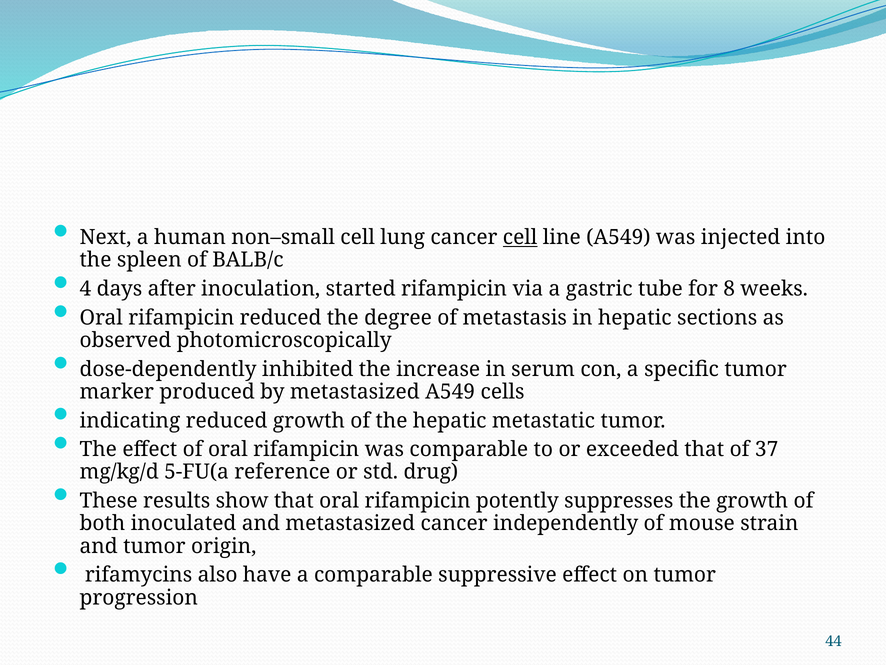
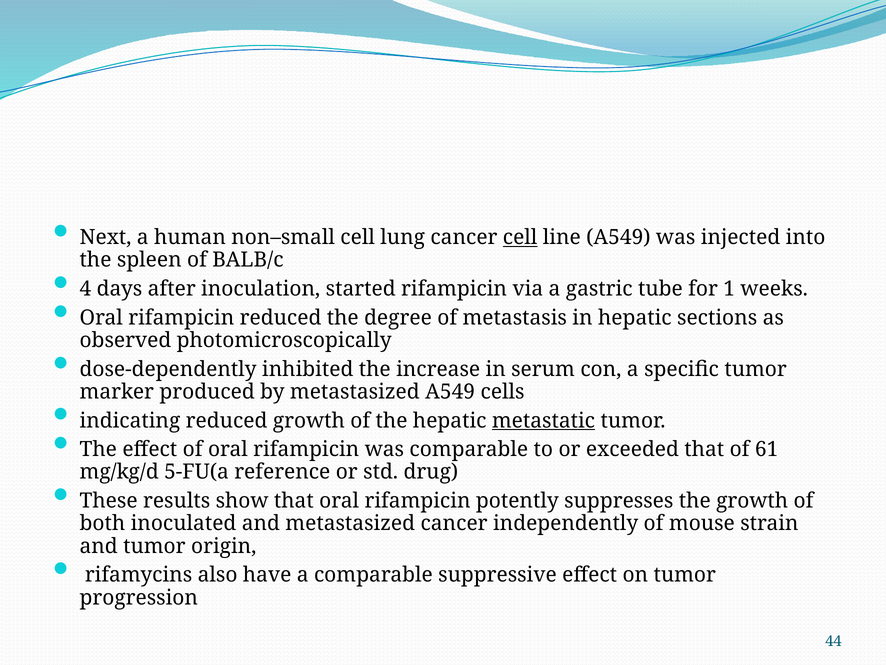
8: 8 -> 1 (729, 289)
metastatic underline: none -> present (543, 420)
37: 37 -> 61 (767, 449)
